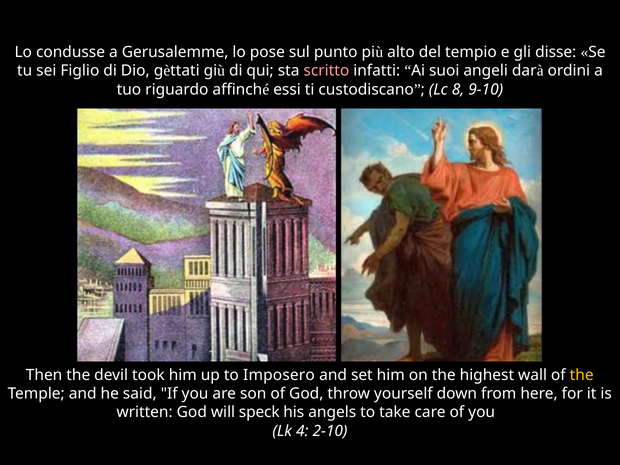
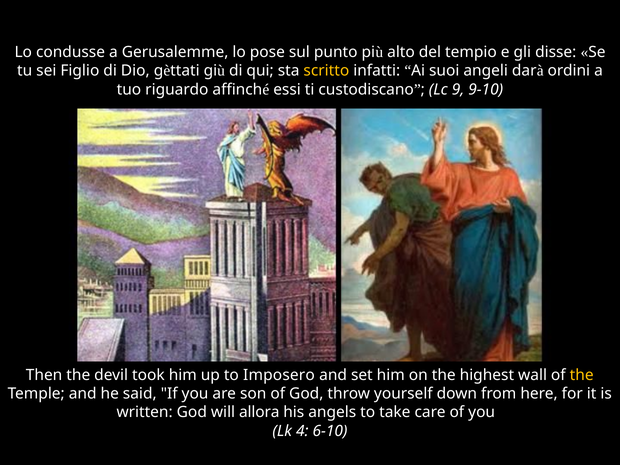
scritto colour: pink -> yellow (326, 71)
8: 8 -> 9 (458, 89)
speck: speck -> allora (259, 412)
2-10: 2-10 -> 6-10 (330, 431)
